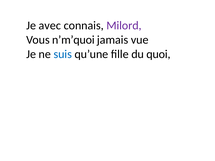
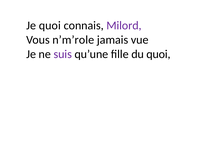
Je avec: avec -> quoi (50, 25)
n’m’quoi: n’m’quoi -> n’m’role (73, 40)
suis colour: blue -> purple (63, 54)
